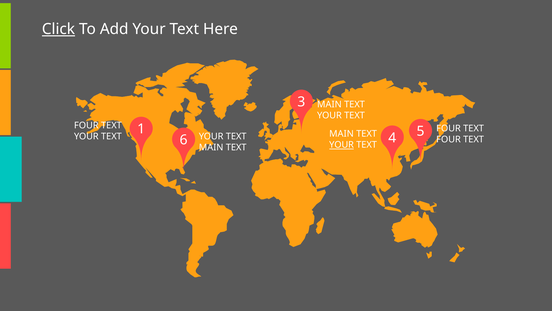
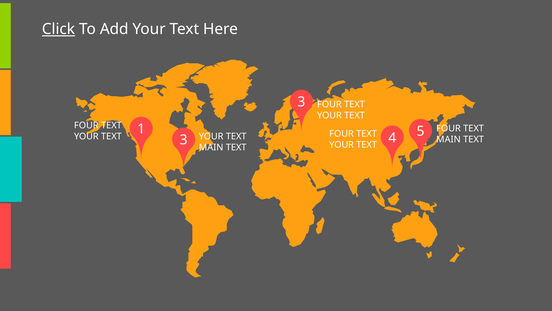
3 MAIN: MAIN -> FOUR (329, 104)
MAIN: MAIN -> FOUR (342, 134)
YOUR TEXT 6: 6 -> 3 (184, 140)
FOUR: FOUR -> MAIN (448, 139)
YOUR underline: present -> none (342, 145)
